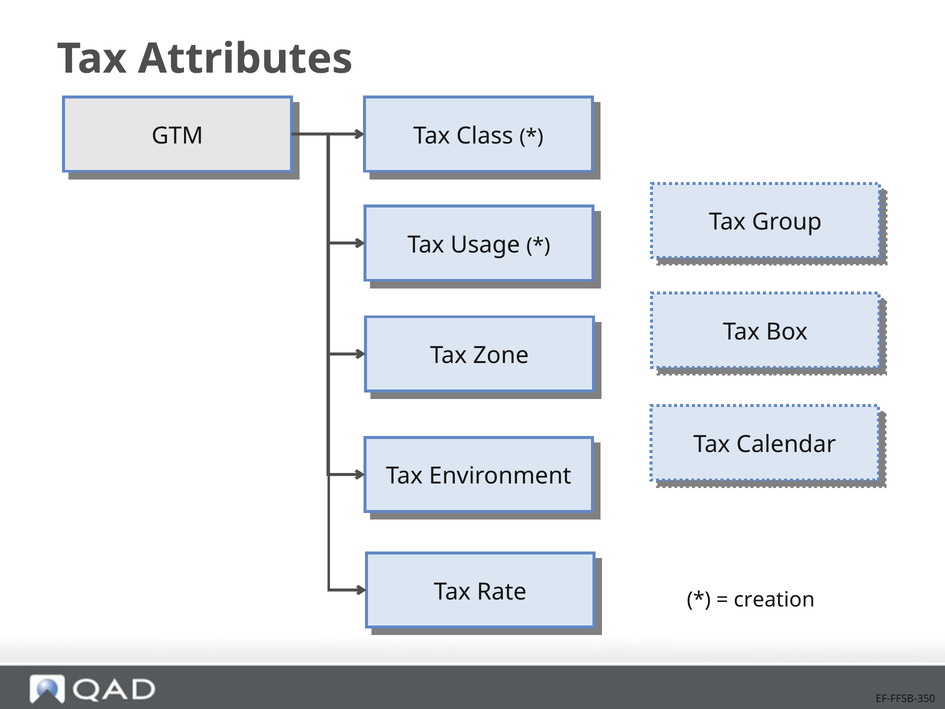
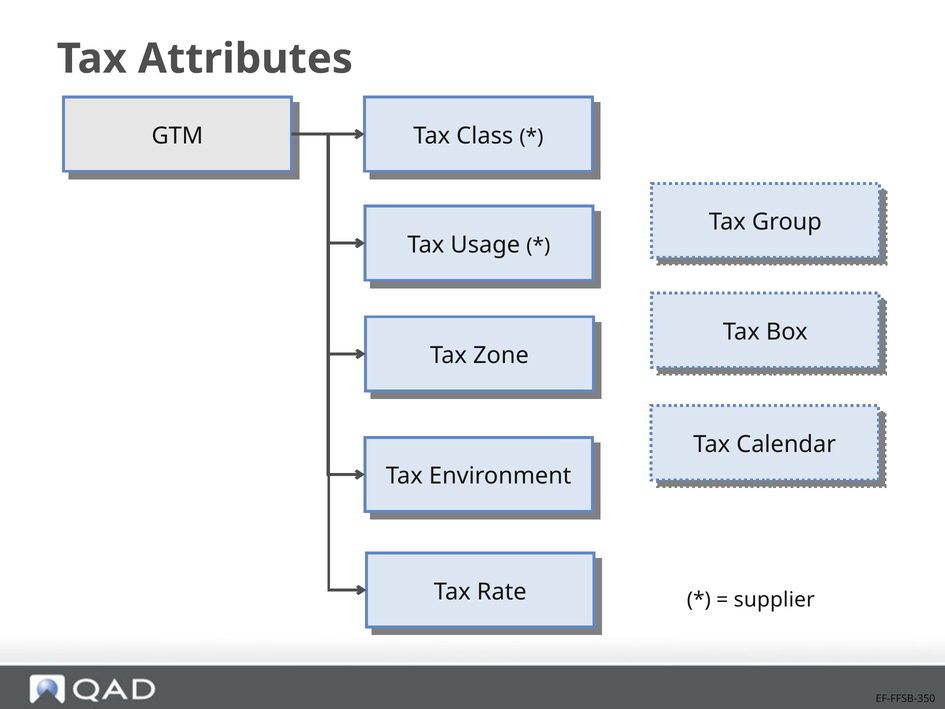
creation: creation -> supplier (774, 600)
